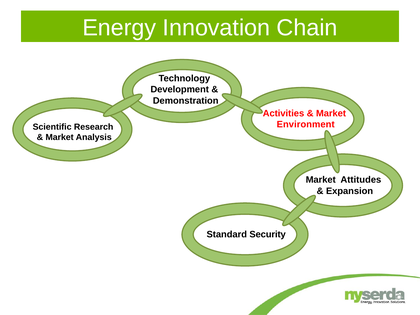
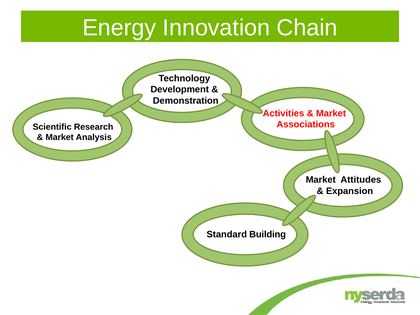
Environment: Environment -> Associations (306, 124)
Security: Security -> Building (268, 234)
